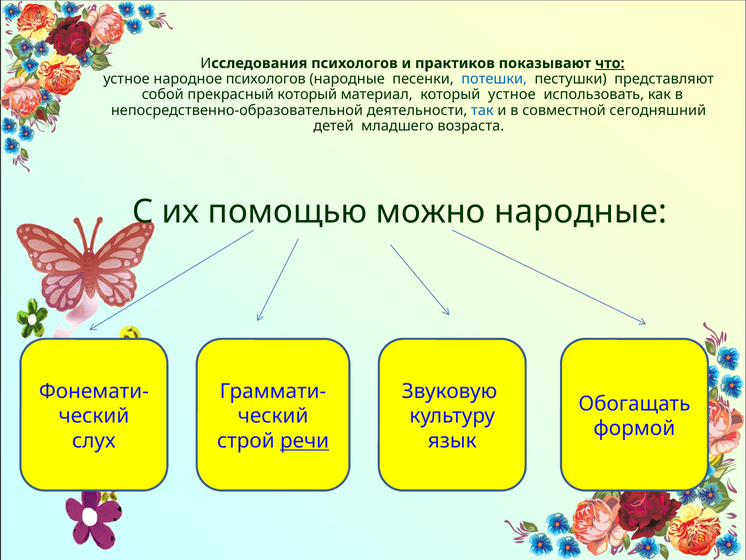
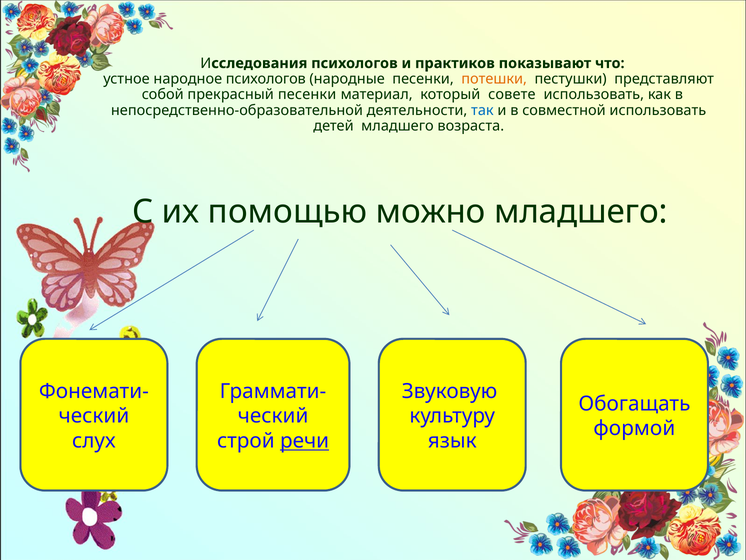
что underline: present -> none (610, 63)
потешки colour: blue -> orange (494, 79)
прекрасный который: который -> песенки (307, 95)
который устное: устное -> совете (512, 95)
совместной сегодняшний: сегодняшний -> использовать (658, 110)
можно народные: народные -> младшего (581, 212)
